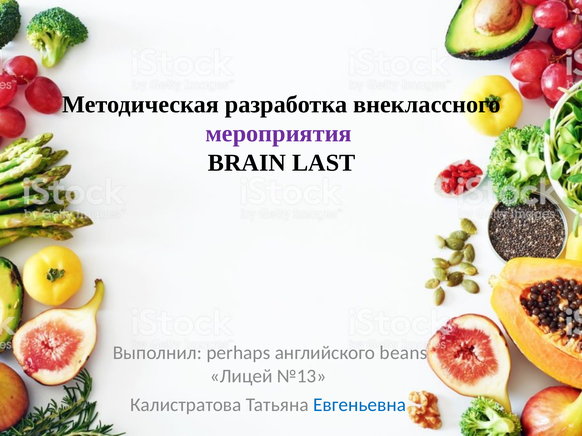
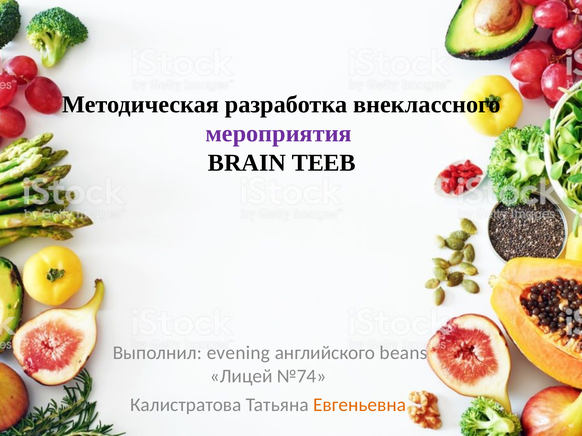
LAST: LAST -> TEEB (324, 163)
perhaps: perhaps -> evening (238, 353)
№13: №13 -> №74 (302, 377)
Евгеньевна colour: blue -> orange (360, 405)
